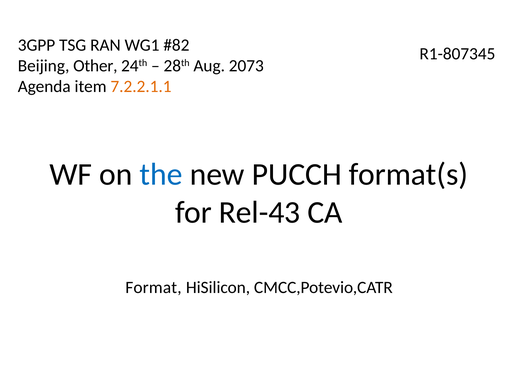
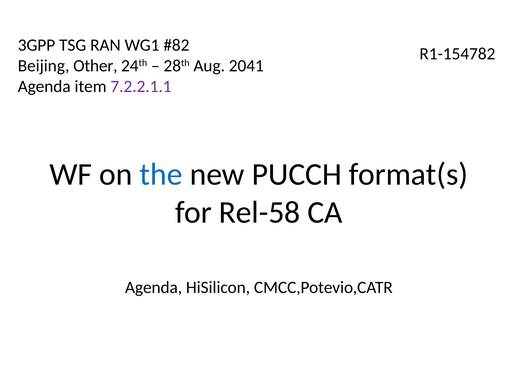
R1-807345: R1-807345 -> R1-154782 (457, 54)
2073: 2073 -> 2041 (246, 66)
7.2.2.1.1 colour: orange -> purple (141, 87)
Rel-43: Rel-43 -> Rel-58 (260, 213)
Format: Format -> Agenda (154, 288)
